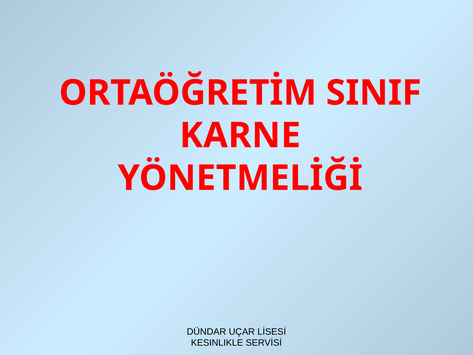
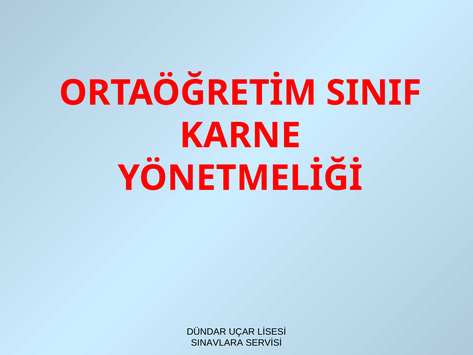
KESINLIKLE: KESINLIKLE -> SINAVLARA (217, 343)
